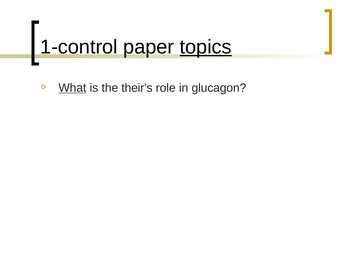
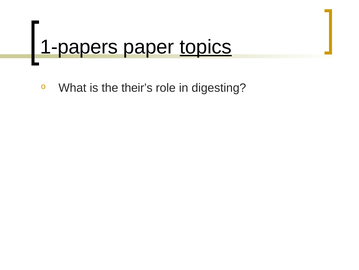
1-control: 1-control -> 1-papers (79, 47)
What underline: present -> none (72, 88)
glucagon: glucagon -> digesting (219, 88)
